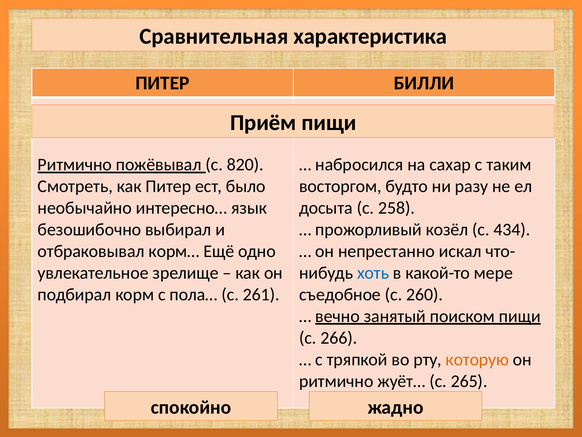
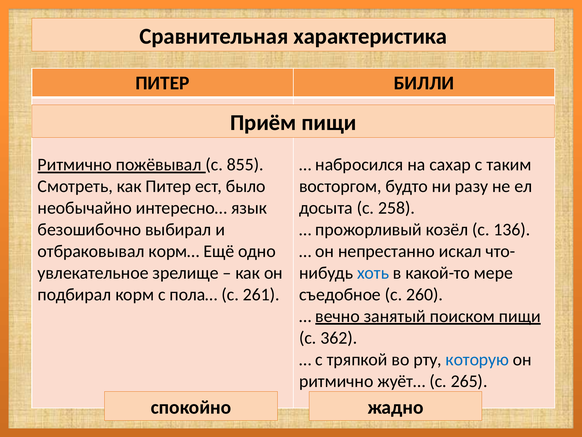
820: 820 -> 855 (245, 165)
434: 434 -> 136 (512, 229)
266: 266 -> 362 (339, 338)
которую colour: orange -> blue (477, 359)
